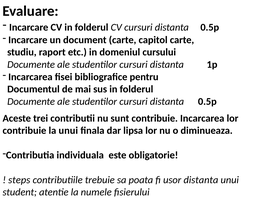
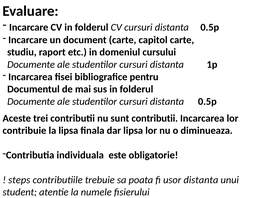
sunt contribuie: contribuie -> contributii (155, 119)
la unui: unui -> lipsa (68, 131)
